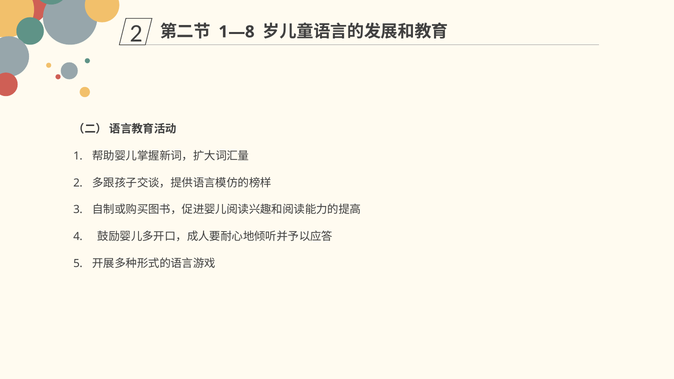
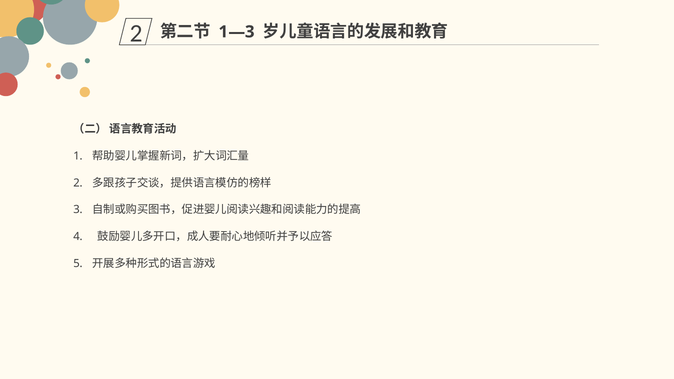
1—8: 1—8 -> 1—3 (237, 32)
